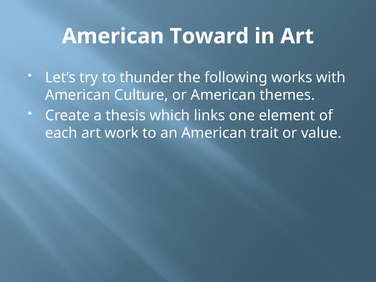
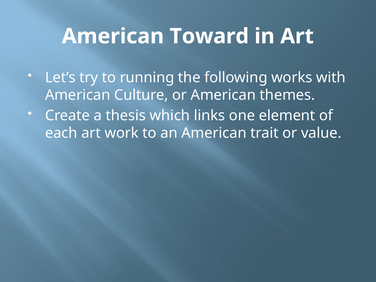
thunder: thunder -> running (147, 77)
